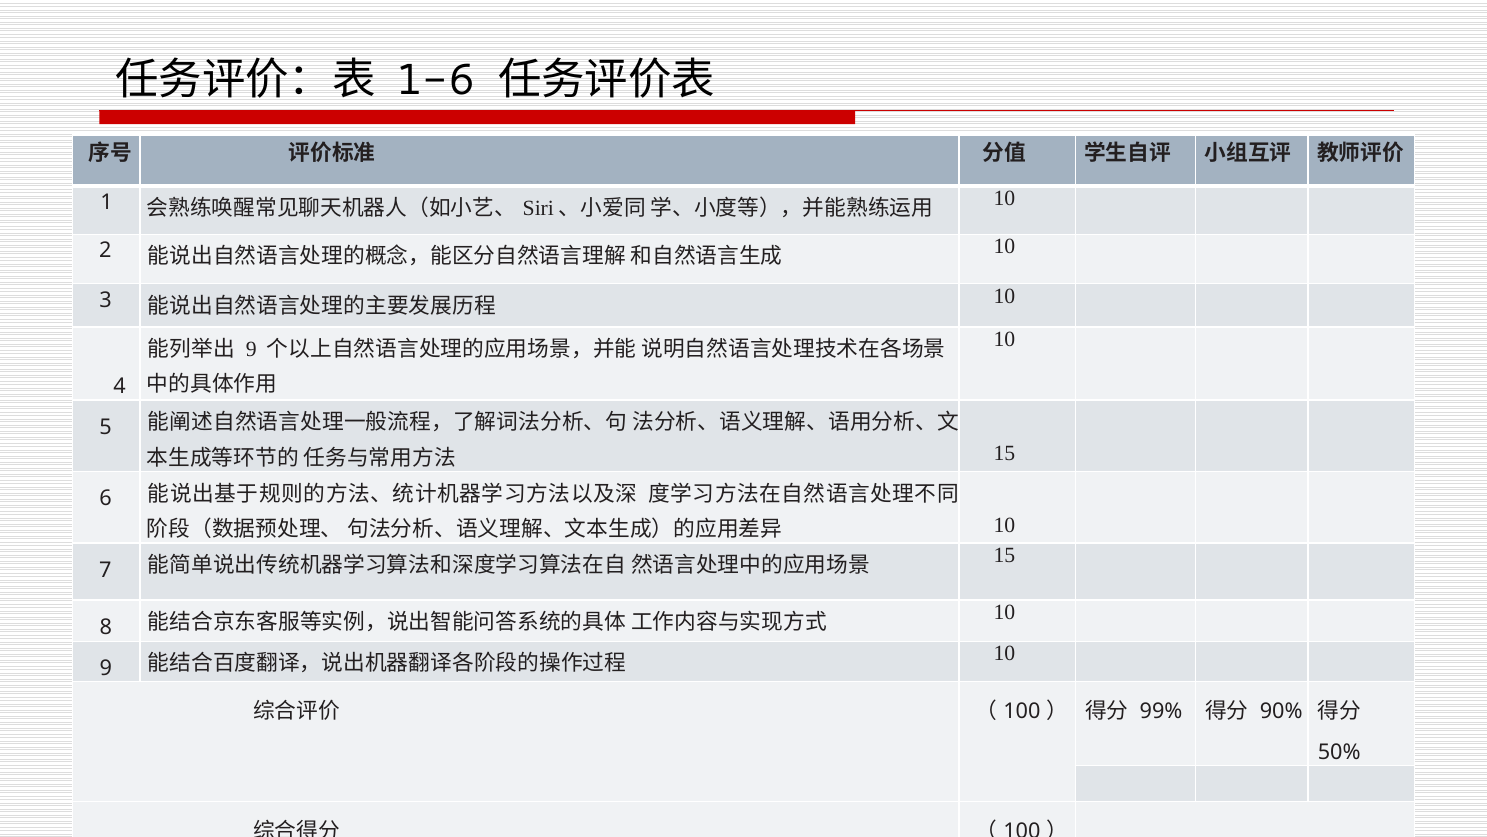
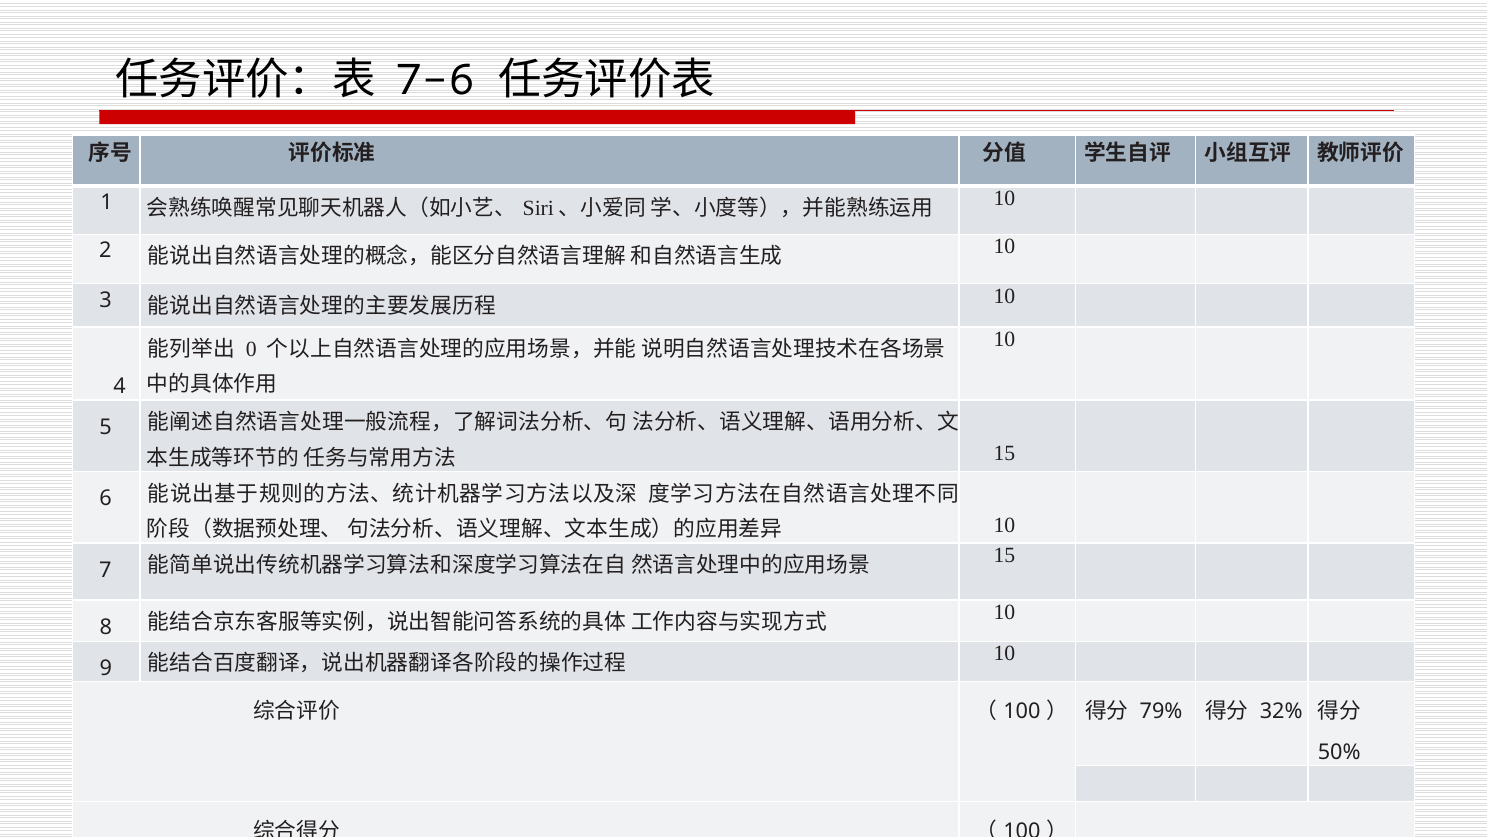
1-6: 1-6 -> 7-6 (436, 80)
9: 9 -> 0 (251, 349)
99%: 99% -> 79% (1161, 711)
90%: 90% -> 32% (1281, 711)
